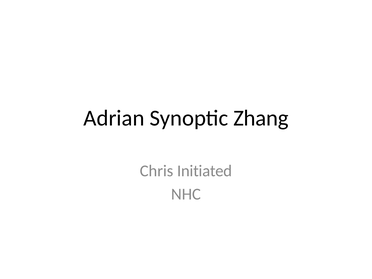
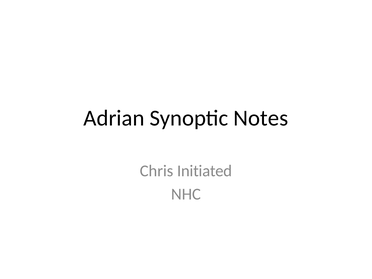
Zhang: Zhang -> Notes (261, 118)
